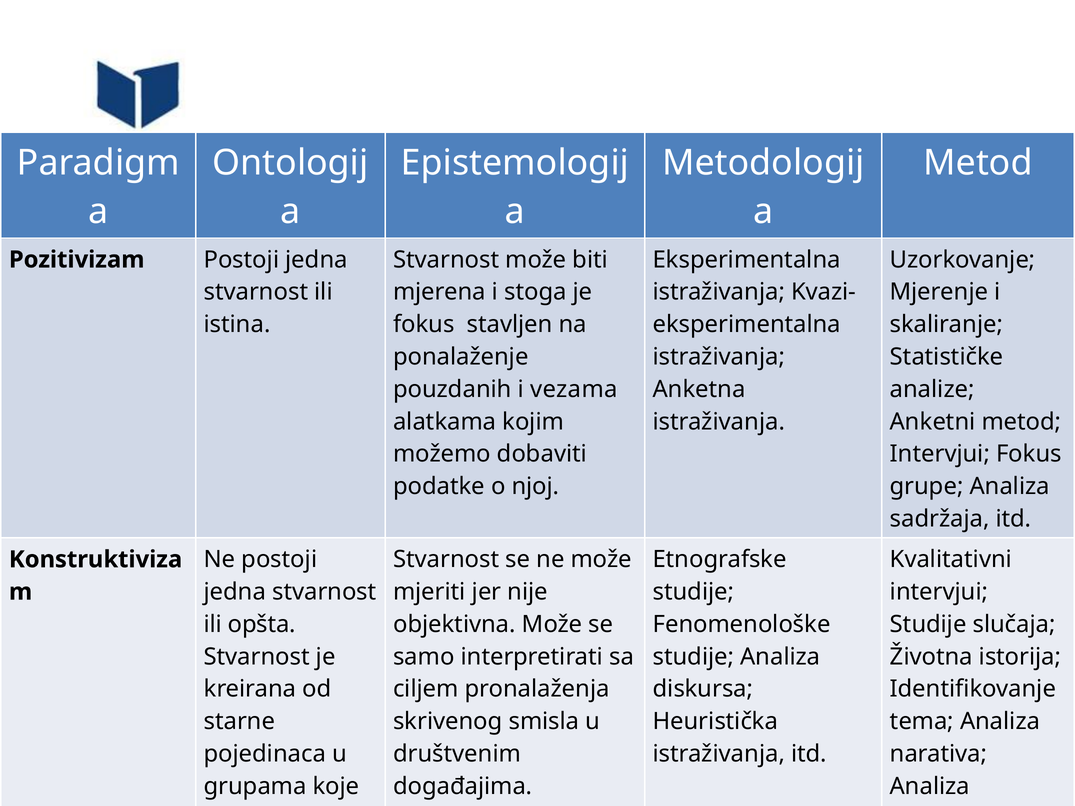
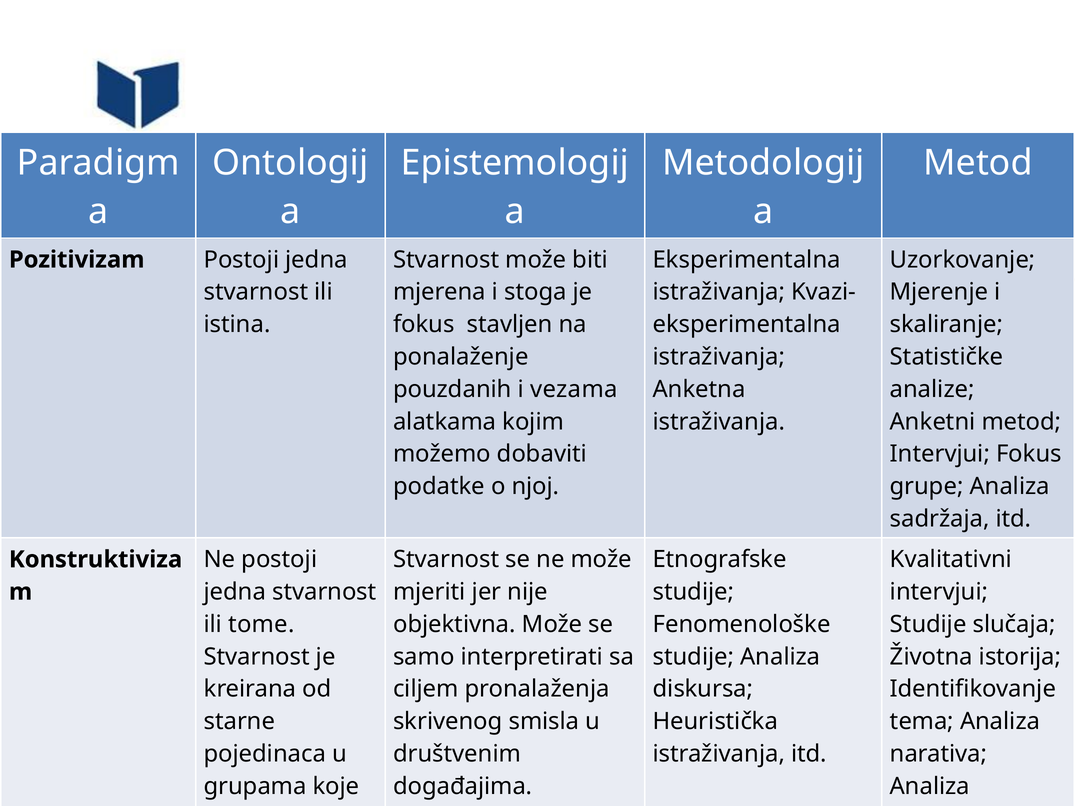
opšta: opšta -> tome (262, 624)
